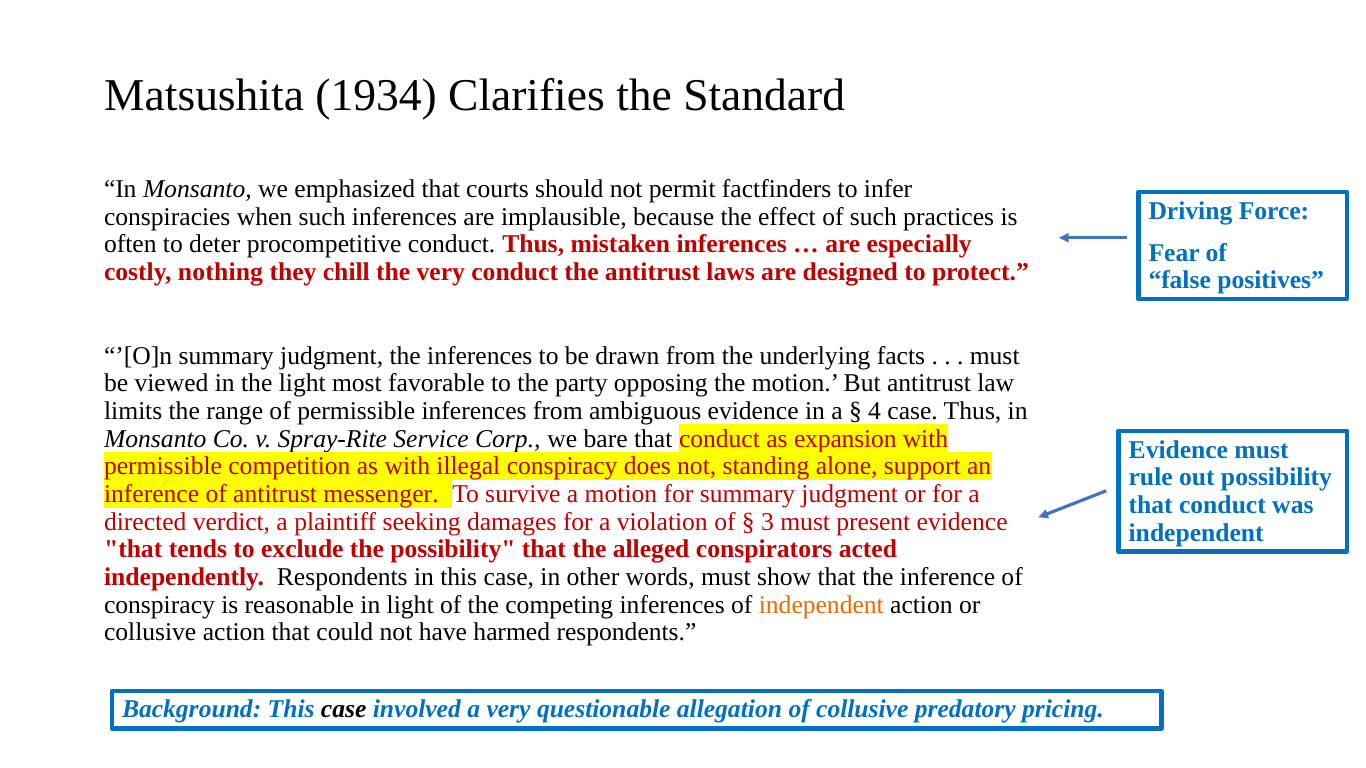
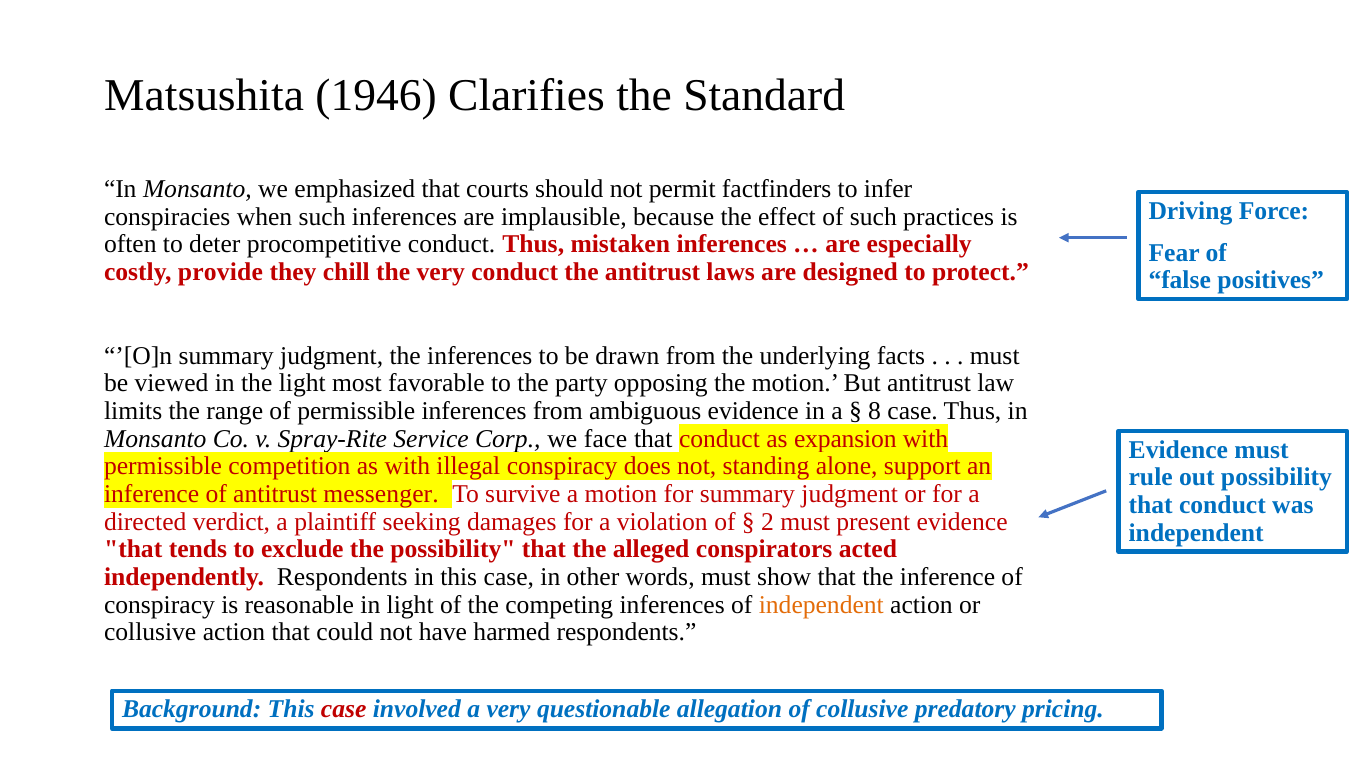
1934: 1934 -> 1946 (376, 96)
nothing: nothing -> provide (220, 272)
4: 4 -> 8 (875, 411)
bare: bare -> face (606, 439)
3: 3 -> 2 (768, 522)
case colour: black -> red (344, 710)
